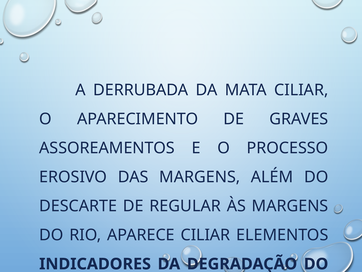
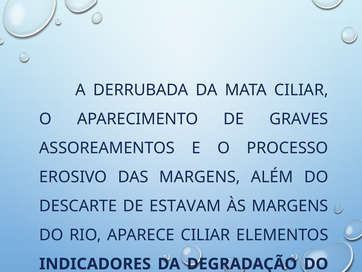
REGULAR: REGULAR -> ESTAVAM (185, 206)
